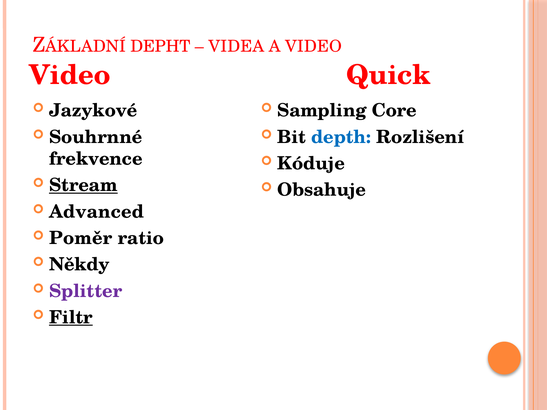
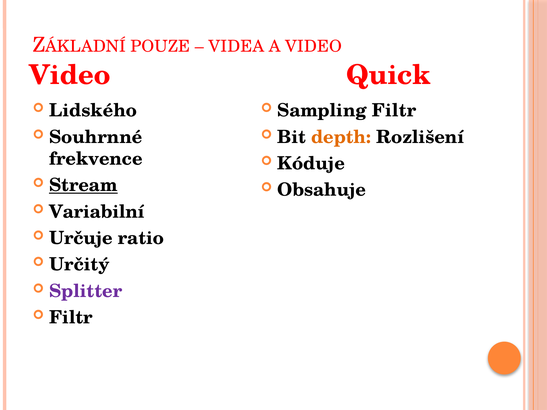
DEPHT: DEPHT -> POUZE (160, 46)
Jazykové: Jazykové -> Lidského (93, 111)
Sampling Core: Core -> Filtr (394, 111)
depth colour: blue -> orange (341, 137)
Advanced: Advanced -> Variabilní (97, 212)
Poměr: Poměr -> Určuje (81, 238)
Někdy: Někdy -> Určitý (79, 265)
Filtr underline: present -> none (71, 318)
